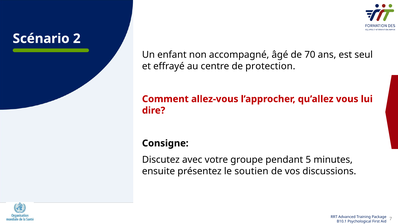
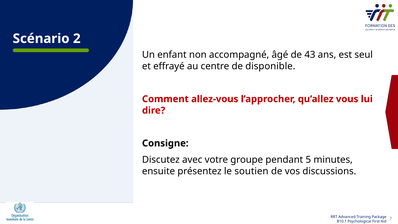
70: 70 -> 43 (310, 55)
protection: protection -> disponible (270, 66)
